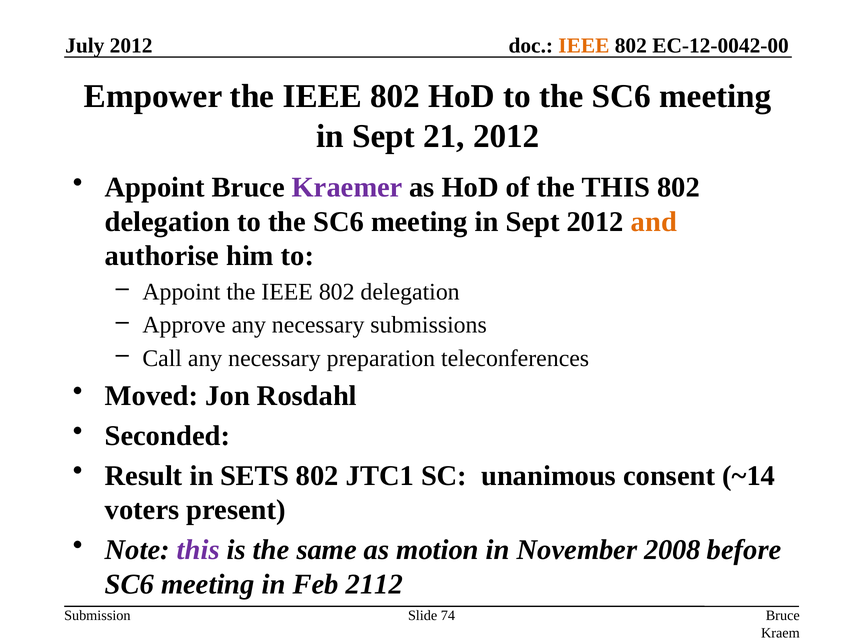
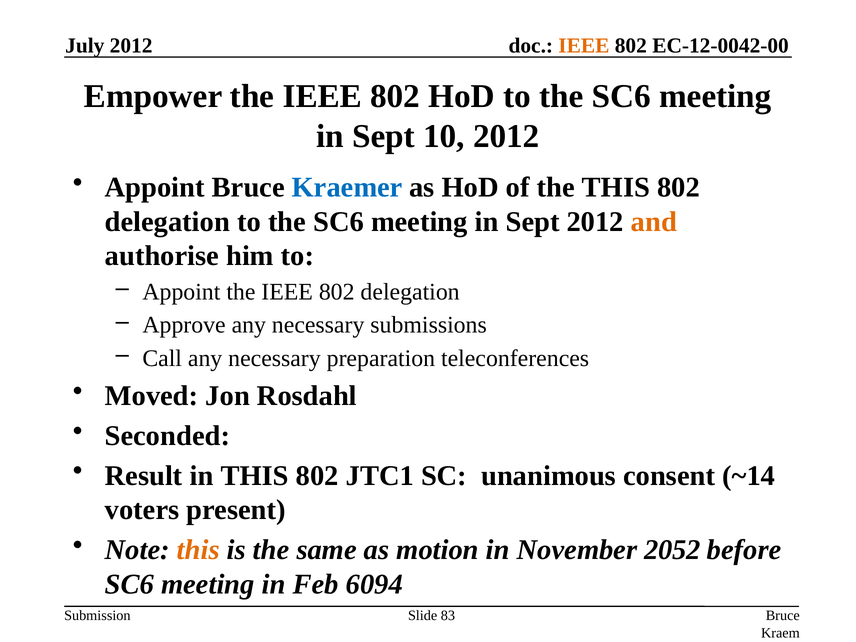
21: 21 -> 10 (444, 136)
Kraemer colour: purple -> blue (347, 187)
in SETS: SETS -> THIS (255, 476)
this colour: purple -> orange (198, 550)
2008: 2008 -> 2052 (672, 550)
2112: 2112 -> 6094 (374, 584)
74: 74 -> 83 (448, 616)
